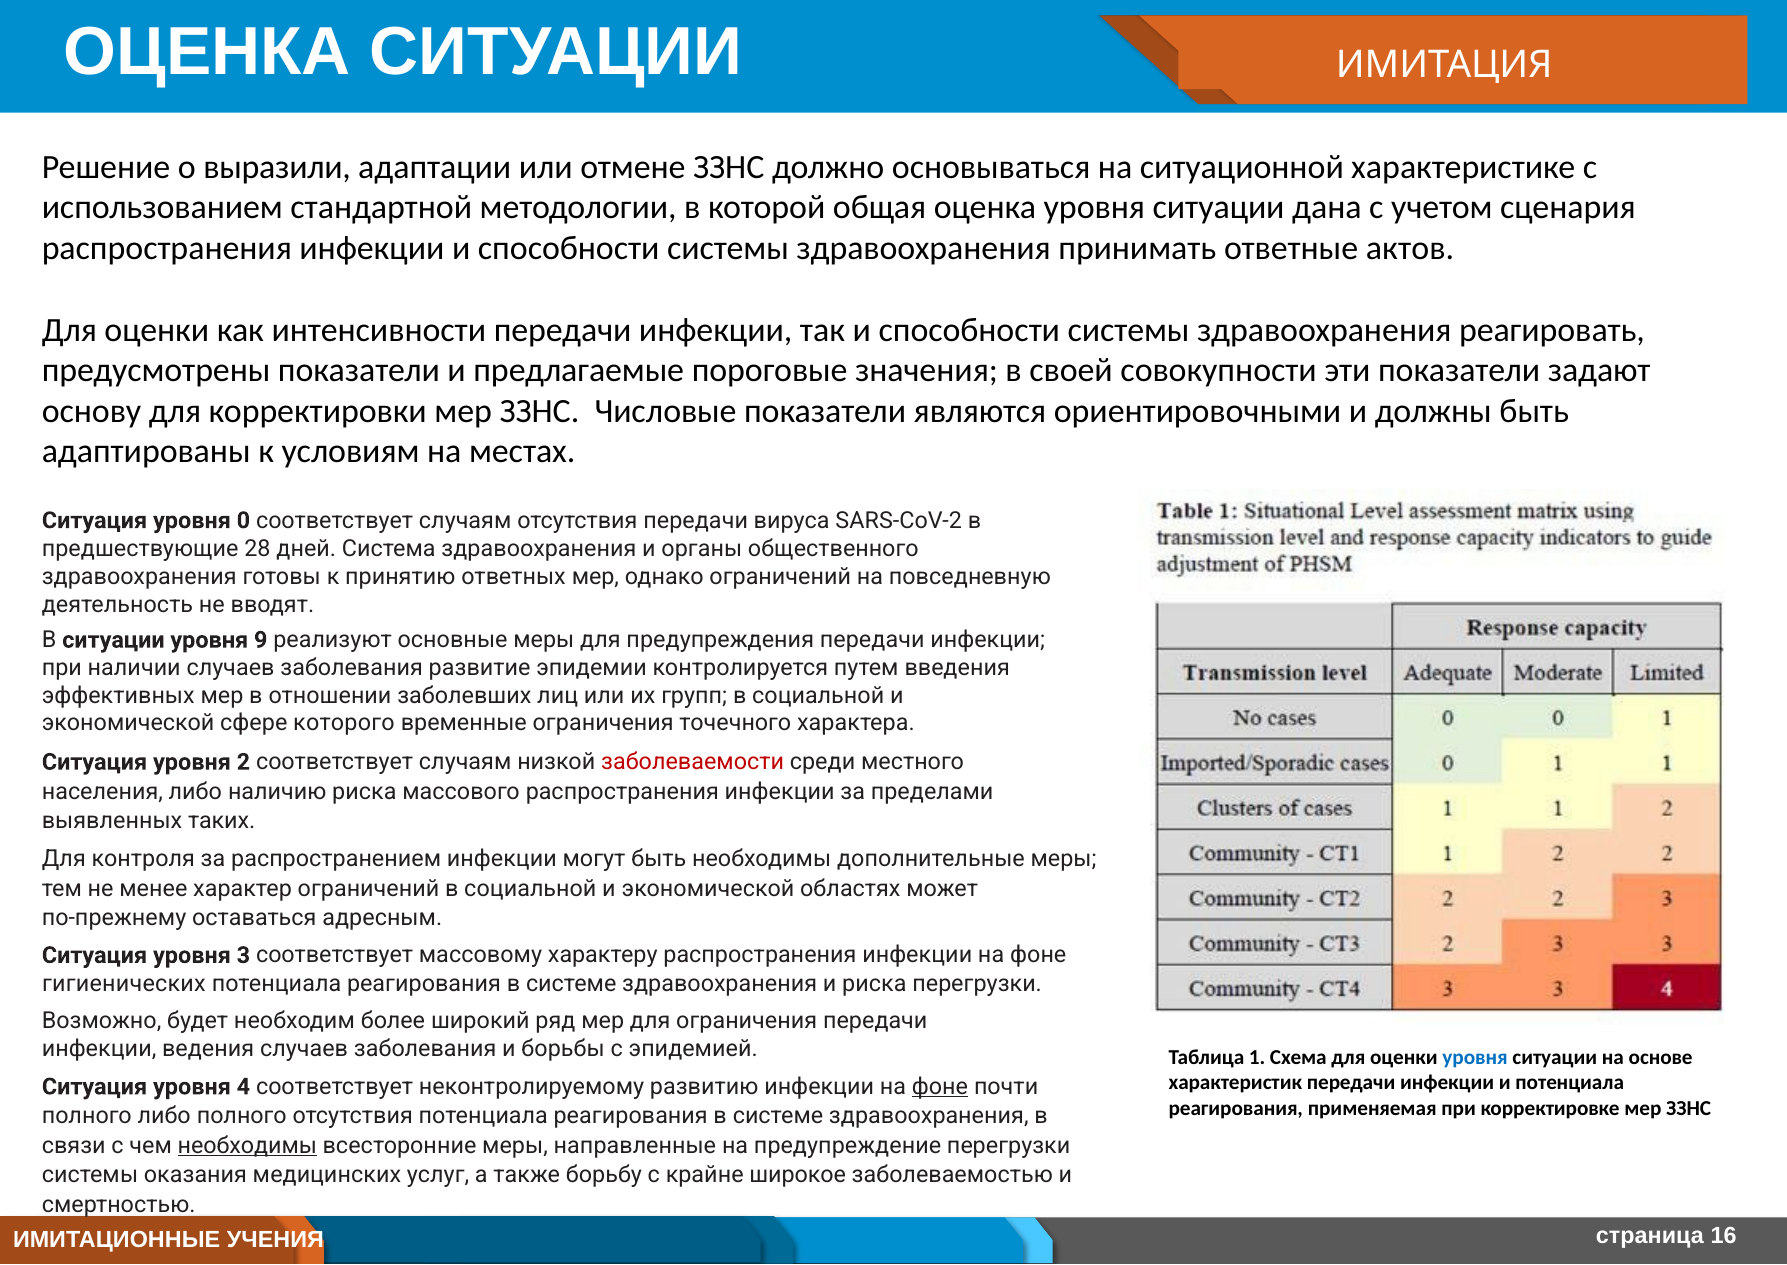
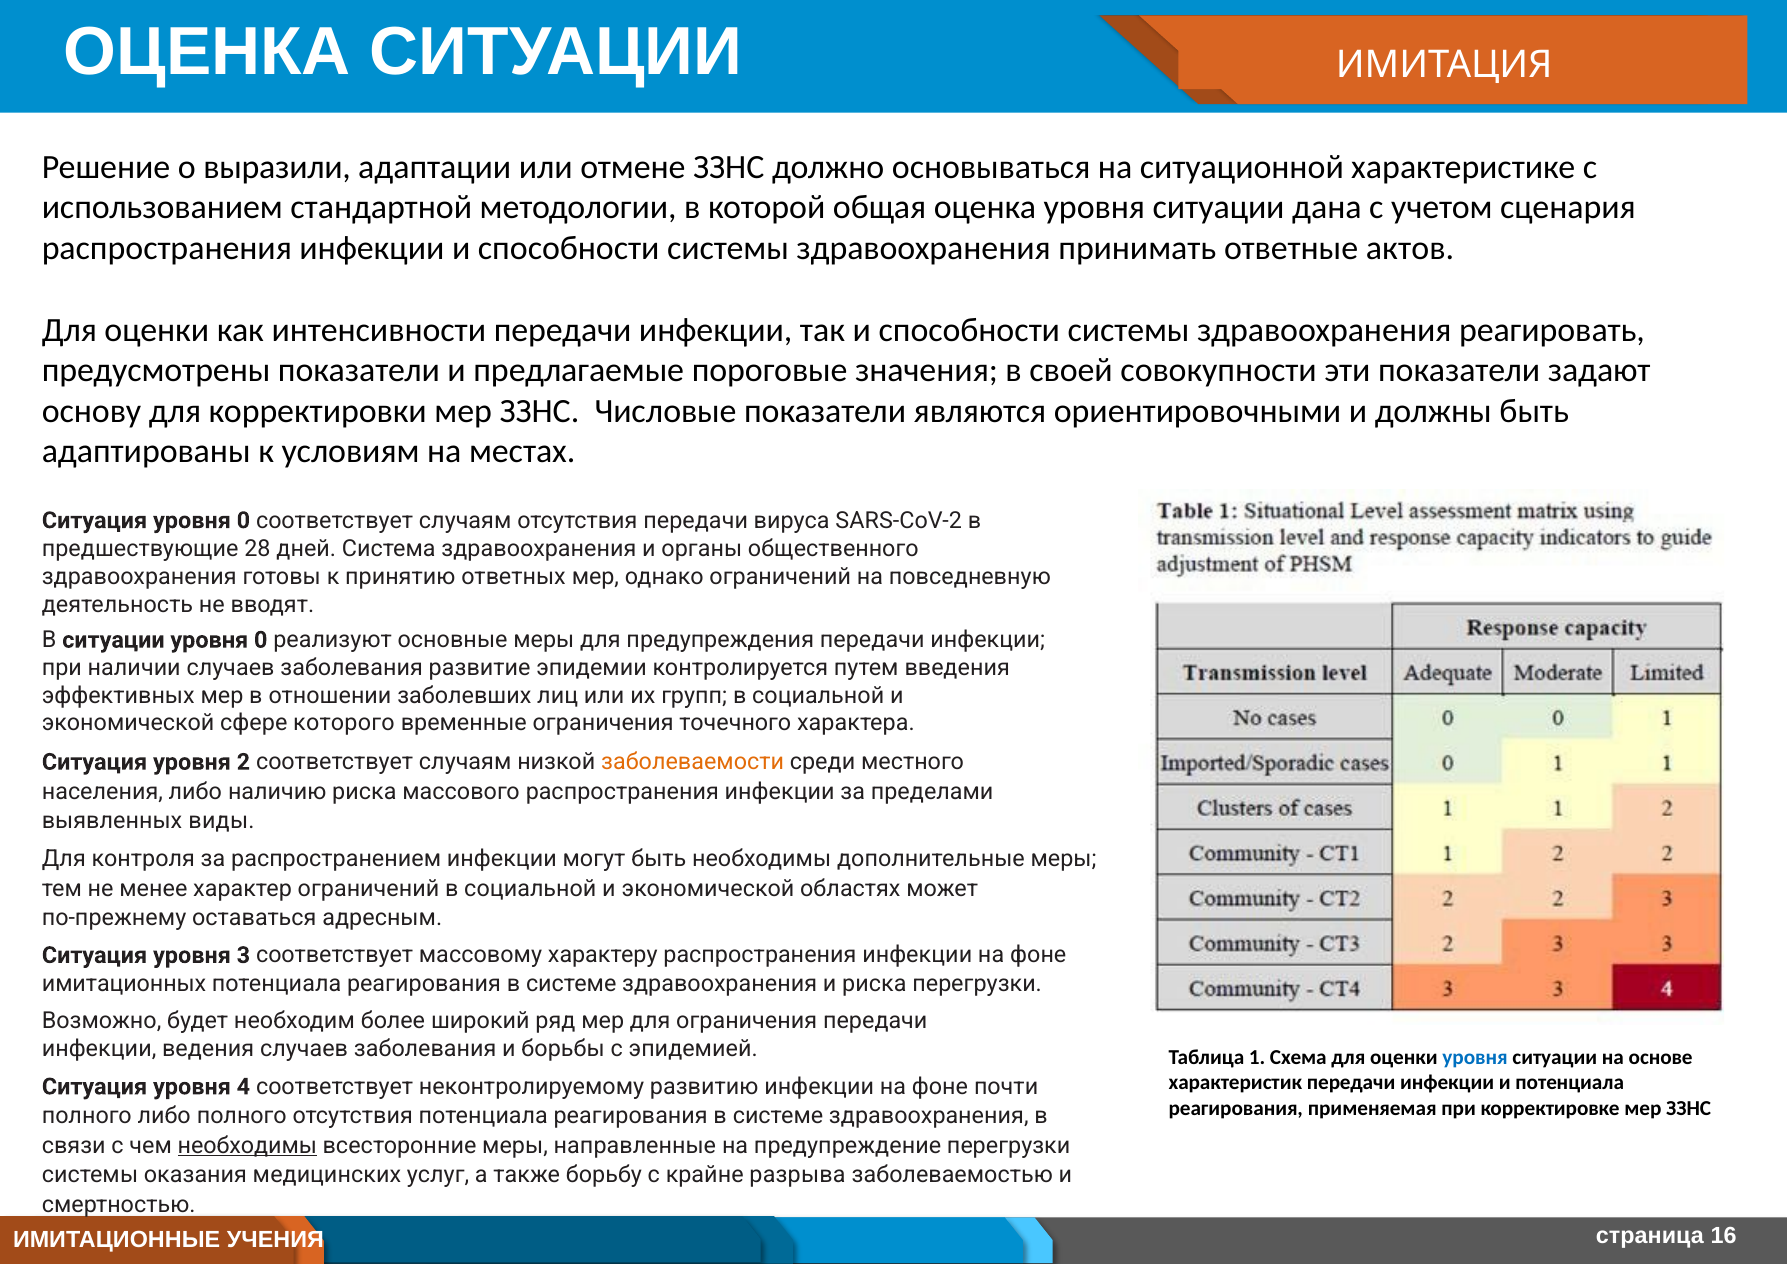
ситуации уровня 9: 9 -> 0 (261, 640)
заболеваемости colour: red -> orange (693, 762)
таких: таких -> виды (221, 821)
гигиенических: гигиенических -> имитационных (124, 984)
фоне underline: present -> none (940, 1087)
широкое: широкое -> разрыва (798, 1175)
